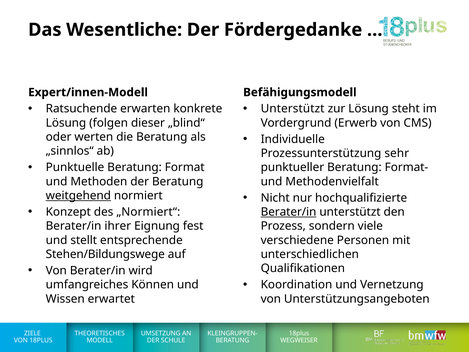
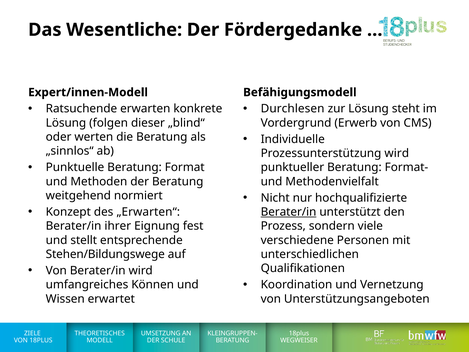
Unterstützt: Unterstützt -> Durchlesen (293, 109)
Prozessunterstützung sehr: sehr -> wird (397, 153)
weitgehend underline: present -> none (78, 195)
„Normiert“: „Normiert“ -> „Erwarten“ (148, 212)
